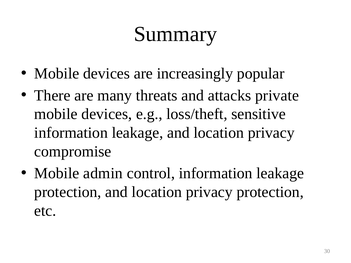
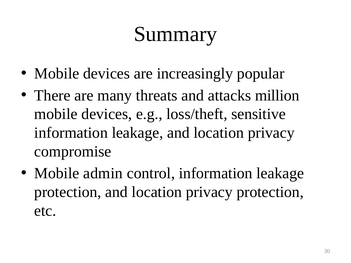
private: private -> million (277, 95)
